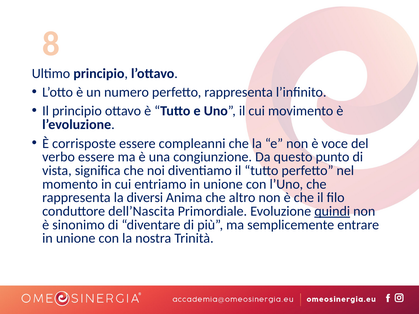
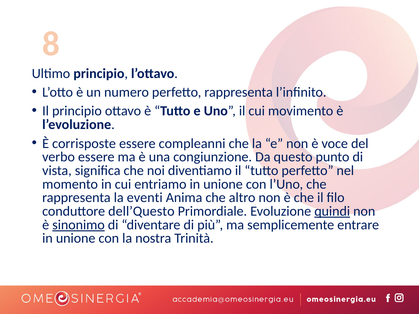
diversi: diversi -> eventi (145, 198)
dell’Nascita: dell’Nascita -> dell’Questo (141, 211)
sinonimo underline: none -> present (79, 225)
